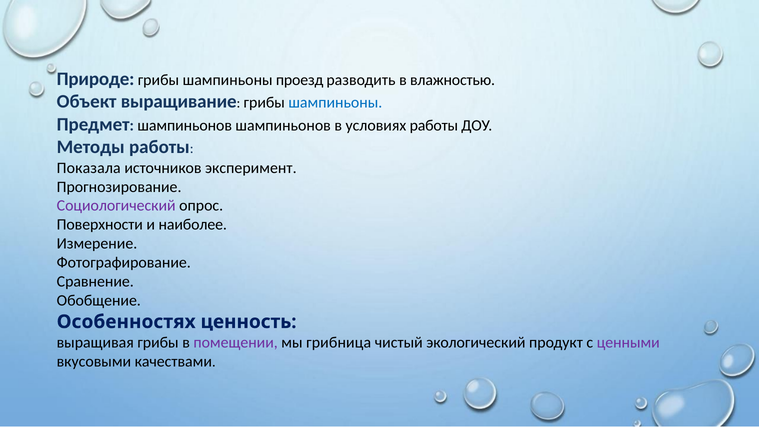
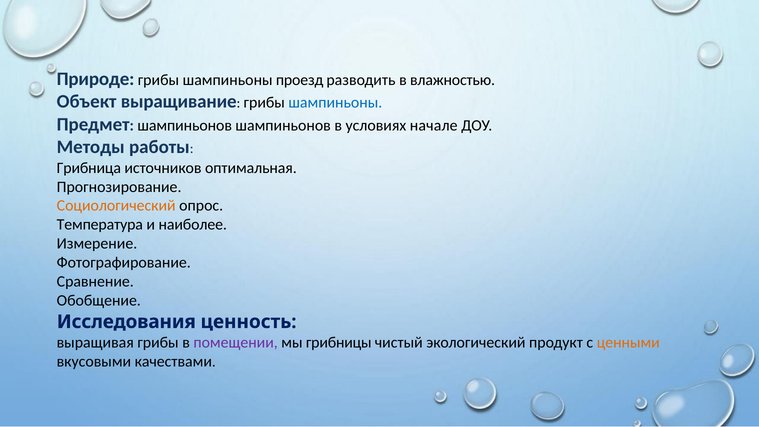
условиях работы: работы -> начале (434, 125)
Показала: Показала -> Грибница (89, 168)
эксперимент: эксперимент -> оптимальная (251, 168)
Социологический colour: purple -> orange (116, 206)
Поверхности: Поверхности -> Температура (100, 225)
Особенностях: Особенностях -> Исследования (126, 322)
грибница: грибница -> грибницы (339, 342)
ценными colour: purple -> orange (628, 342)
